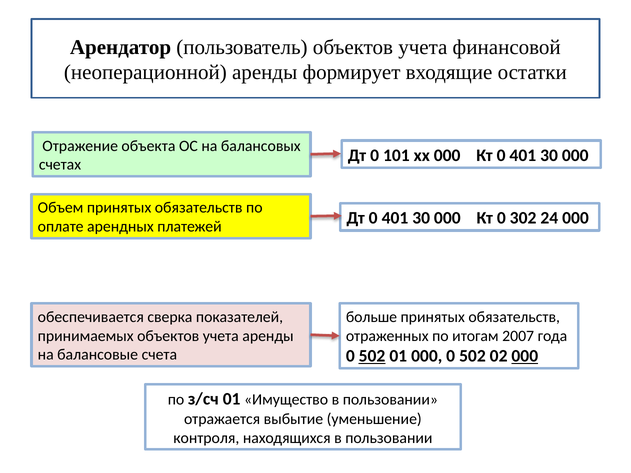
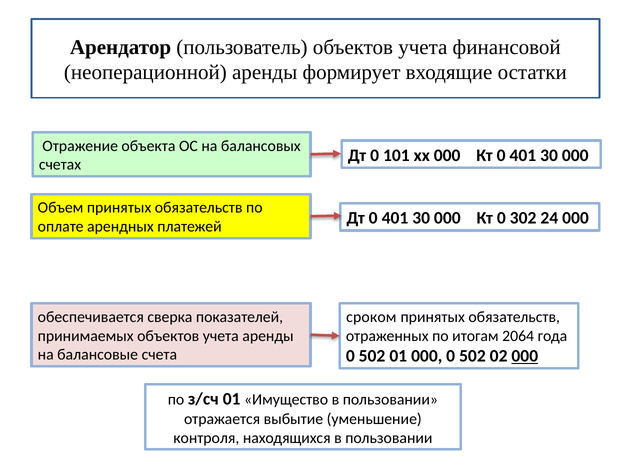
больше: больше -> сроком (371, 317)
2007: 2007 -> 2064 (518, 336)
502 underline: present -> none (372, 356)
